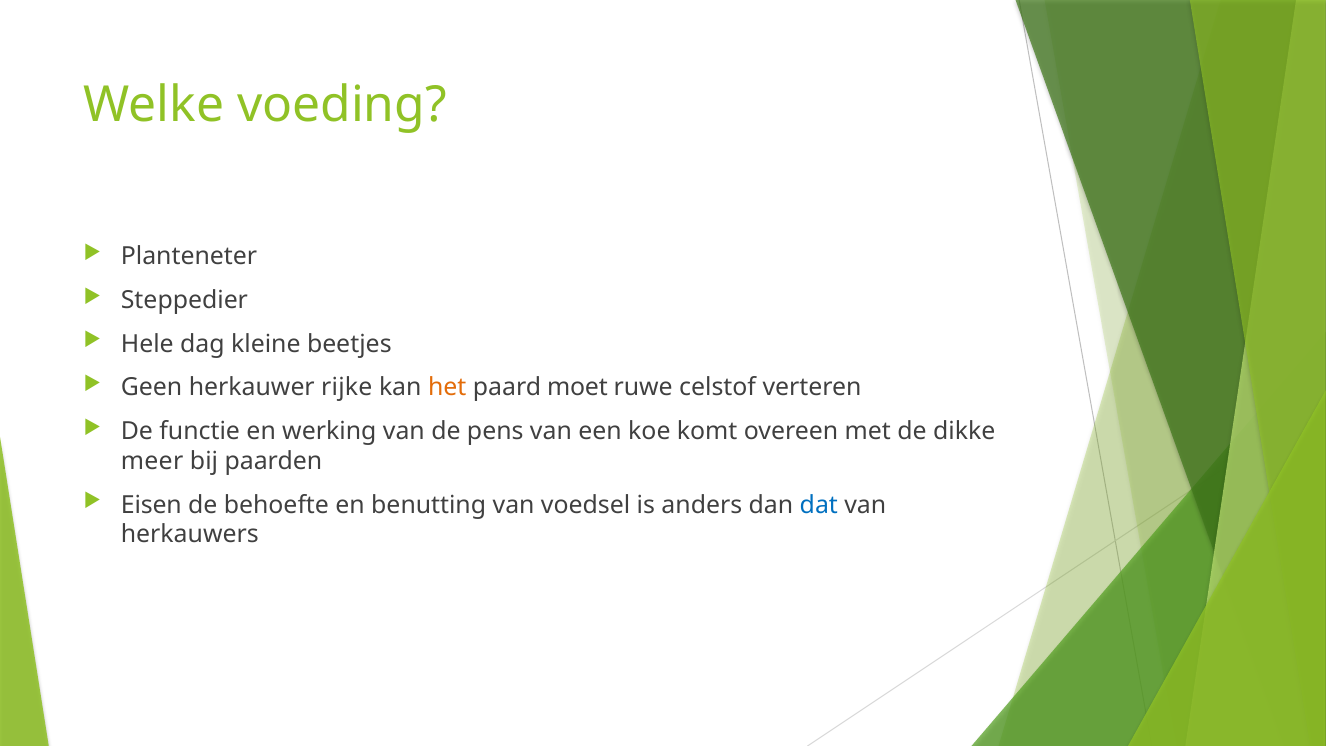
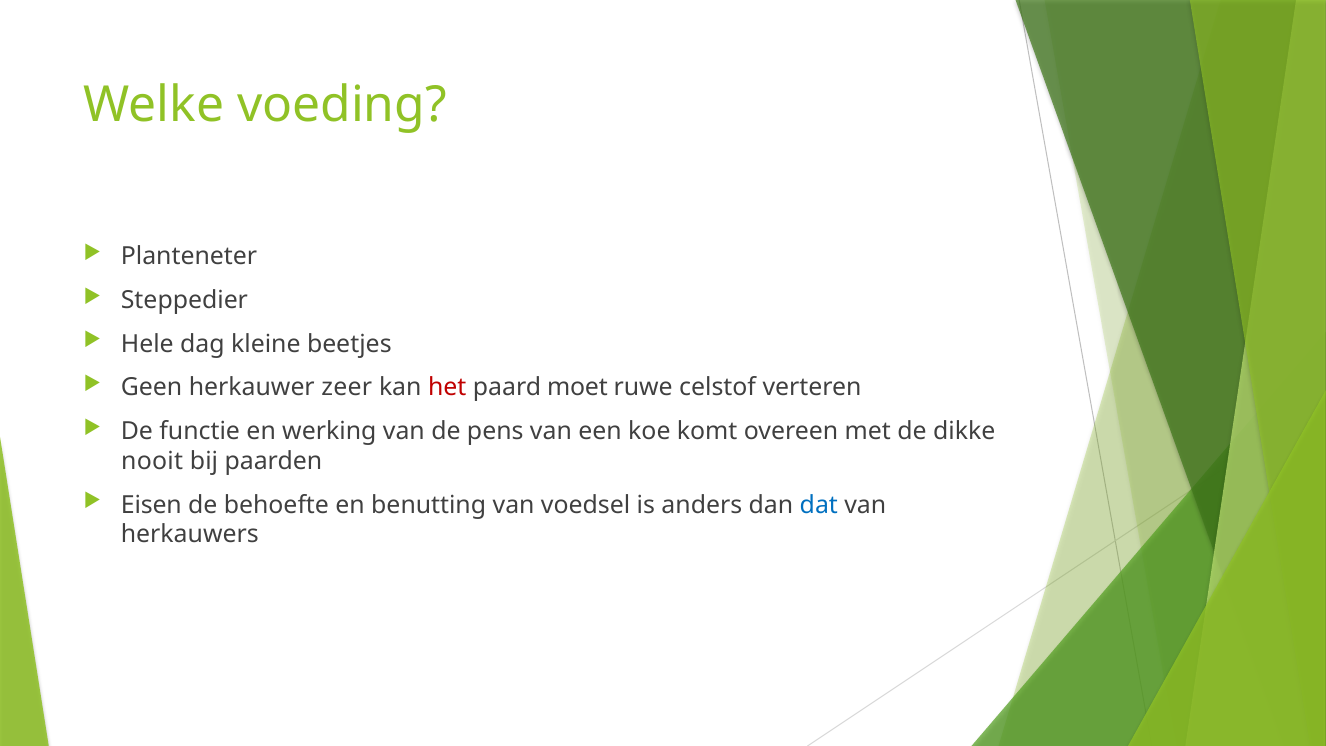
rijke: rijke -> zeer (347, 388)
het colour: orange -> red (447, 388)
meer: meer -> nooit (152, 461)
